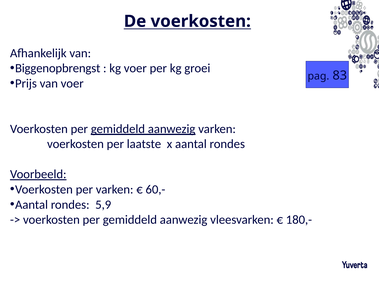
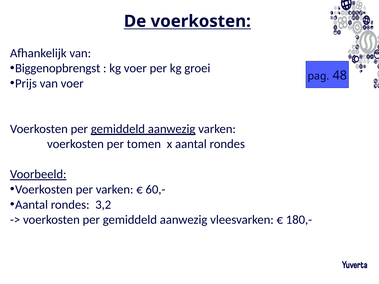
83: 83 -> 48 (340, 75)
laatste: laatste -> tomen (144, 144)
5,9: 5,9 -> 3,2 (103, 205)
